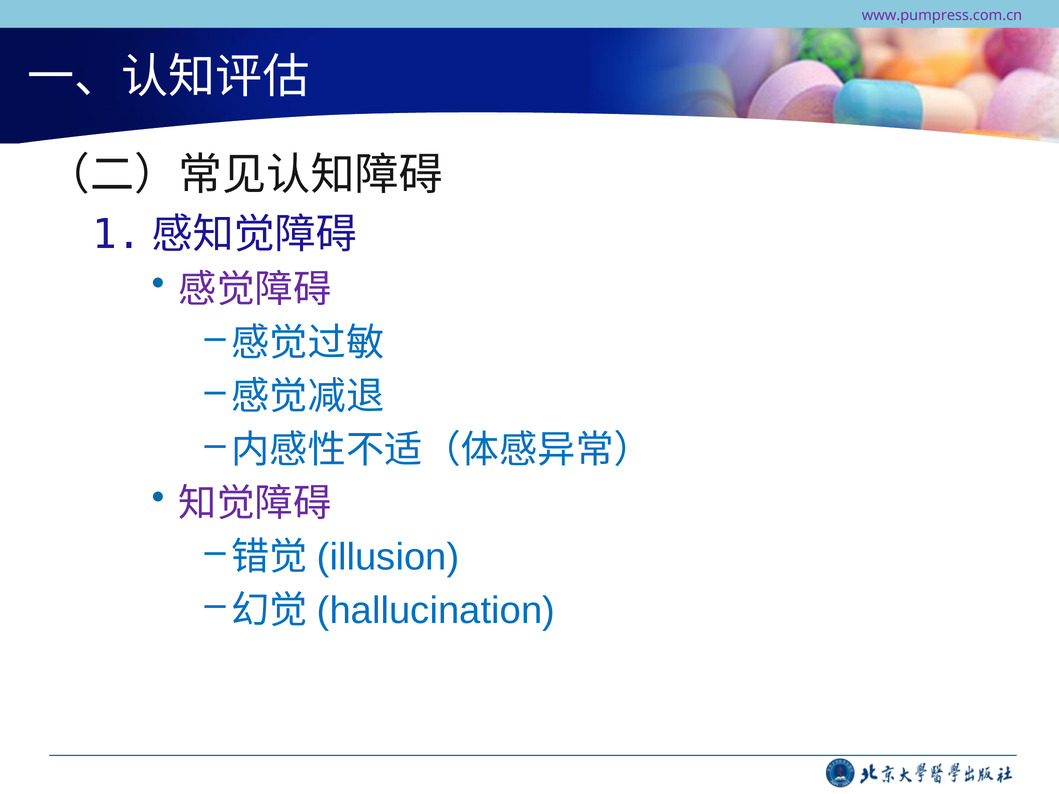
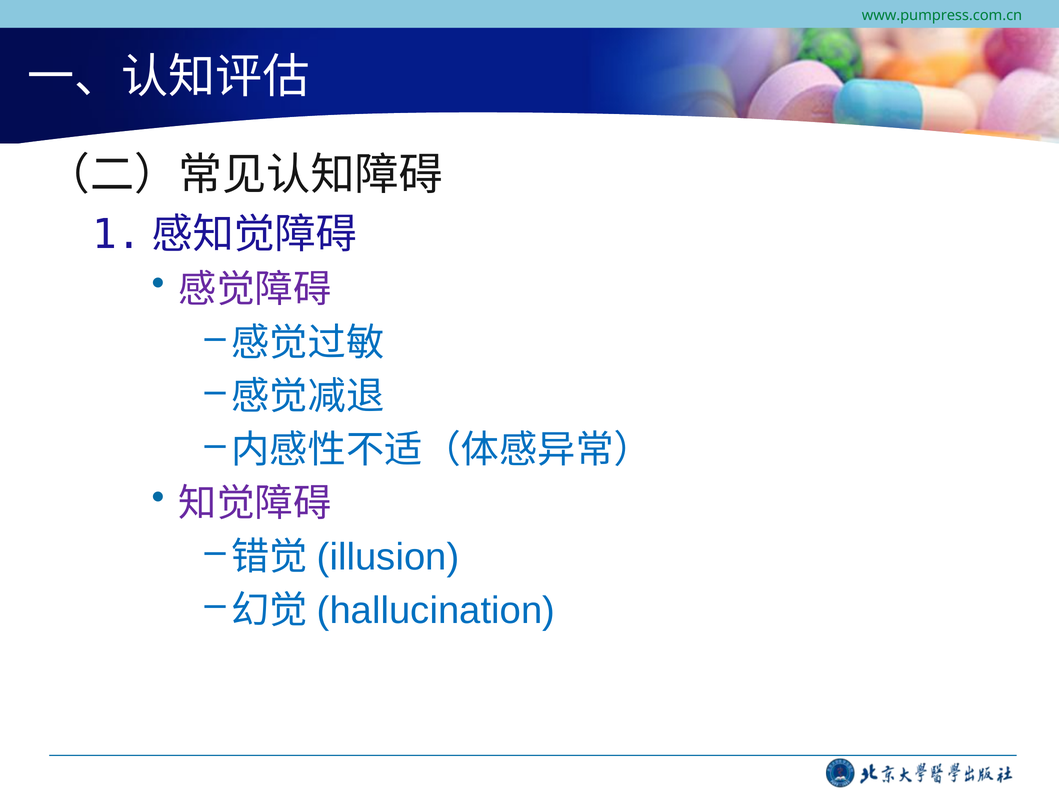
www.pumpress.com.cn colour: purple -> green (942, 15)
